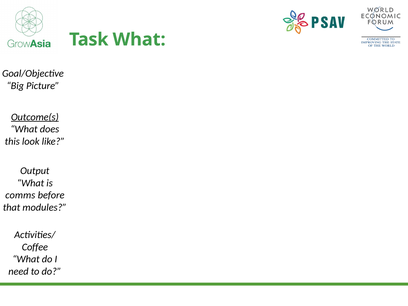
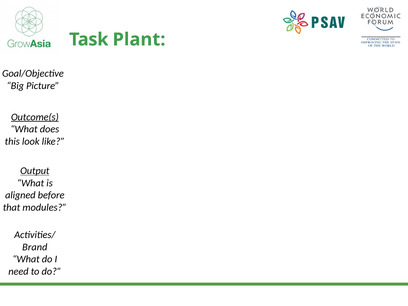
Task What: What -> Plant (139, 40)
Output underline: none -> present (35, 171)
comms: comms -> aligned (20, 195)
Coffee: Coffee -> Brand (35, 247)
